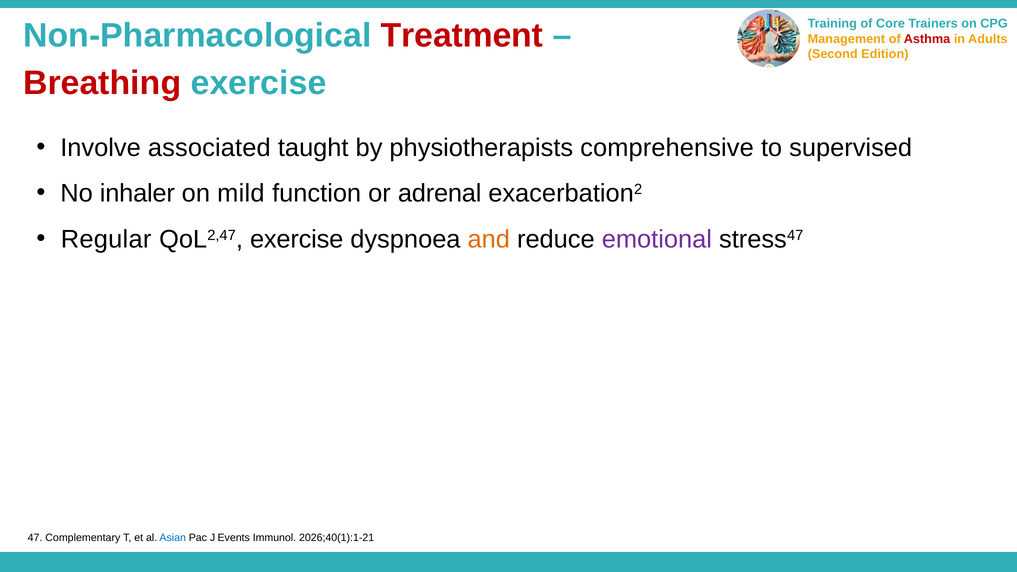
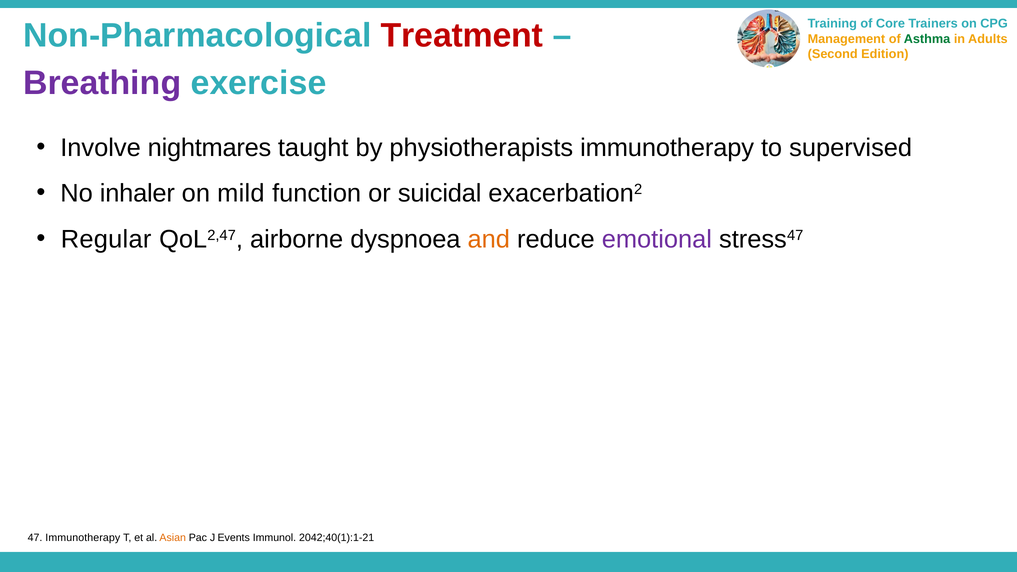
Asthma colour: red -> green (927, 39)
Breathing colour: red -> purple (102, 83)
associated: associated -> nightmares (209, 148)
physiotherapists comprehensive: comprehensive -> immunotherapy (667, 148)
adrenal: adrenal -> suicidal (440, 193)
QoL2,47 exercise: exercise -> airborne (297, 239)
47 Complementary: Complementary -> Immunotherapy (83, 538)
Asian colour: blue -> orange (173, 538)
2026;40(1):1-21: 2026;40(1):1-21 -> 2042;40(1):1-21 (337, 538)
